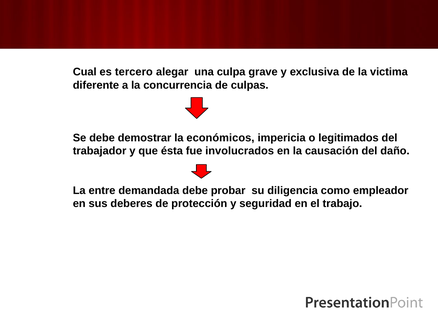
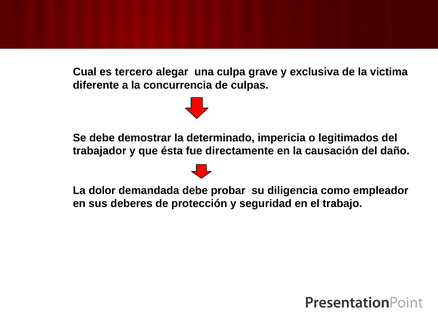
económicos: económicos -> determinado (221, 138)
involucrados: involucrados -> directamente (240, 151)
entre: entre -> dolor (102, 190)
